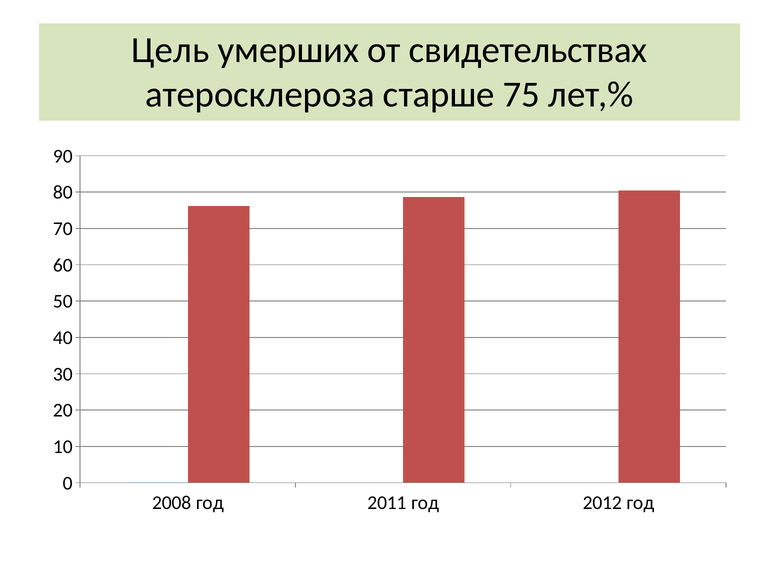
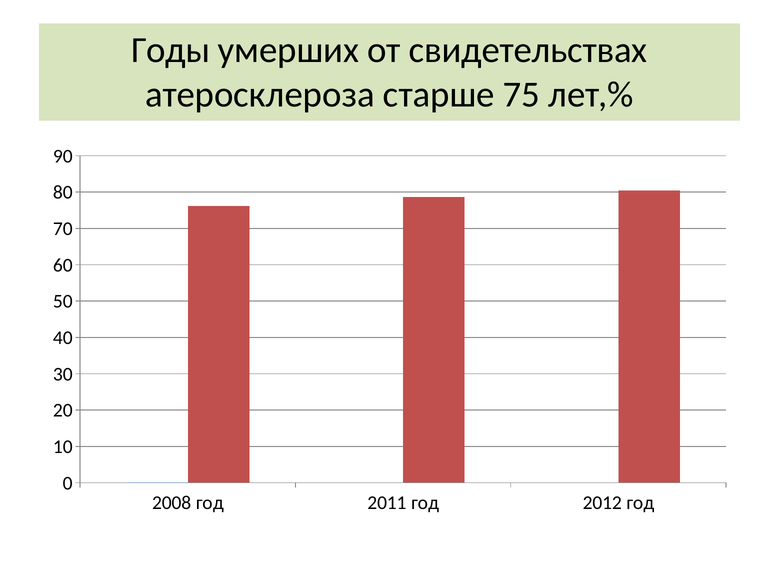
Цель: Цель -> Годы (171, 50)
